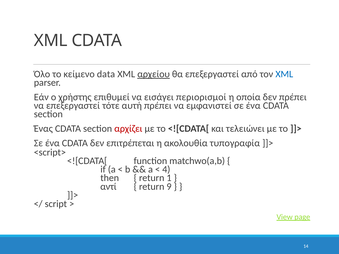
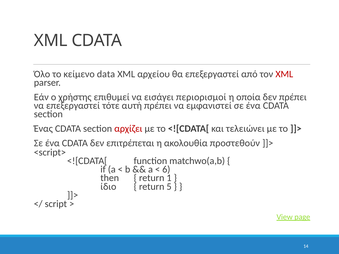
αρχείου underline: present -> none (154, 74)
XML colour: blue -> red (284, 74)
τυπογραφία: τυπογραφία -> προστεθούν (235, 143)
4: 4 -> 6 (166, 170)
αντί: αντί -> ίδιο (108, 187)
9: 9 -> 5 (169, 187)
